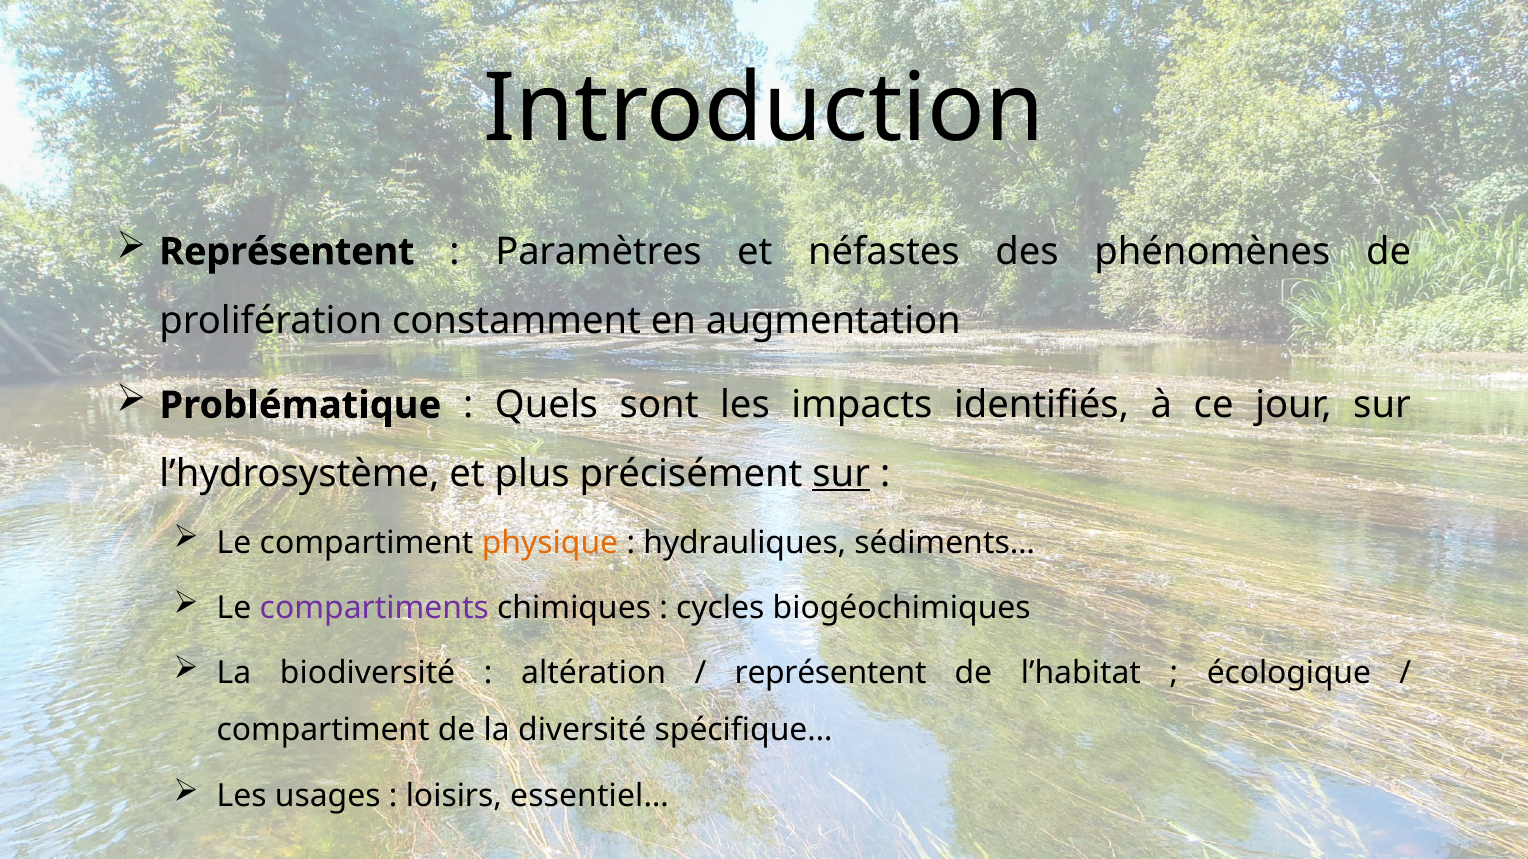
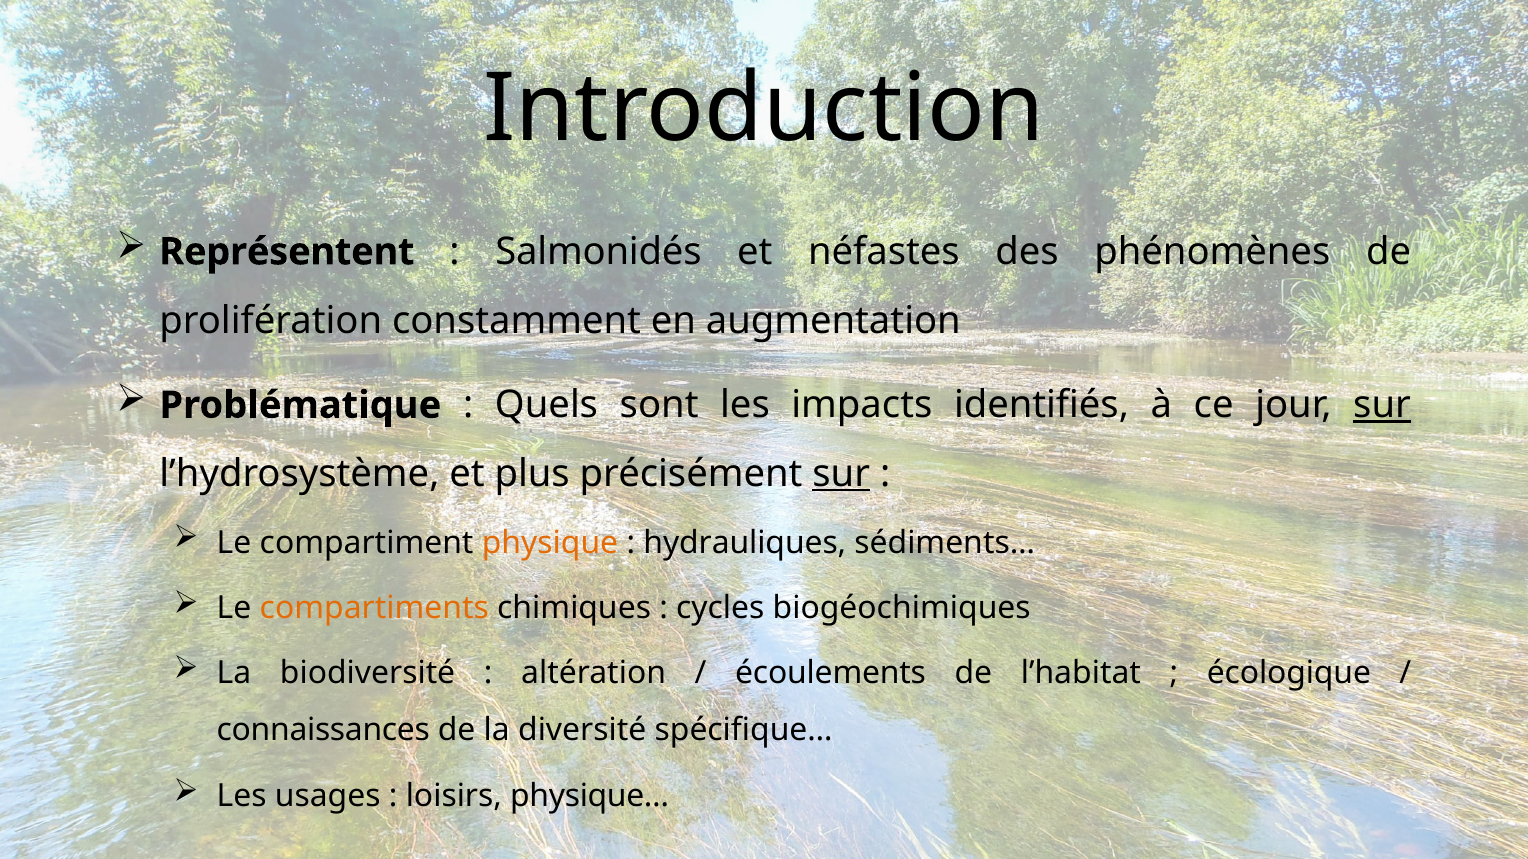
Paramètres: Paramètres -> Salmonidés (598, 252)
sur underline: none -> present (1382, 405)
compartiments colour: purple -> orange (374, 608)
représentent: représentent -> écoulements (831, 674)
compartiment: compartiment -> connaissances (323, 731)
essentiel…: essentiel… -> physique… (590, 796)
